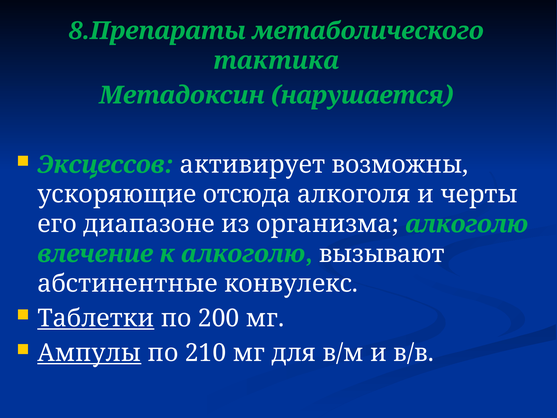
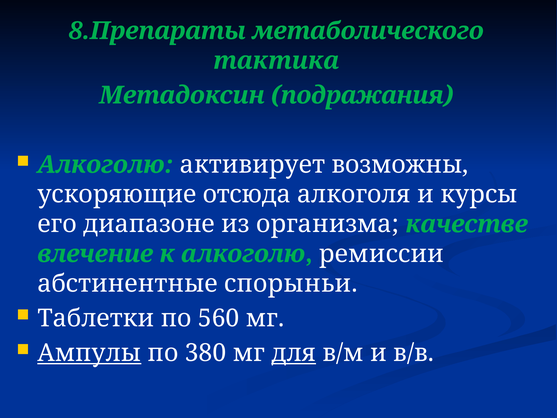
нарушается: нарушается -> подражания (362, 95)
Эксцессов: Эксцессов -> Алкоголю (105, 165)
черты: черты -> курсы (479, 194)
организма алкоголю: алкоголю -> качестве (467, 224)
вызывают: вызывают -> ремиссии (381, 254)
конвулекс: конвулекс -> спорыньи (291, 283)
Таблетки underline: present -> none (96, 318)
200: 200 -> 560 (219, 318)
210: 210 -> 380 (206, 353)
для underline: none -> present (294, 353)
